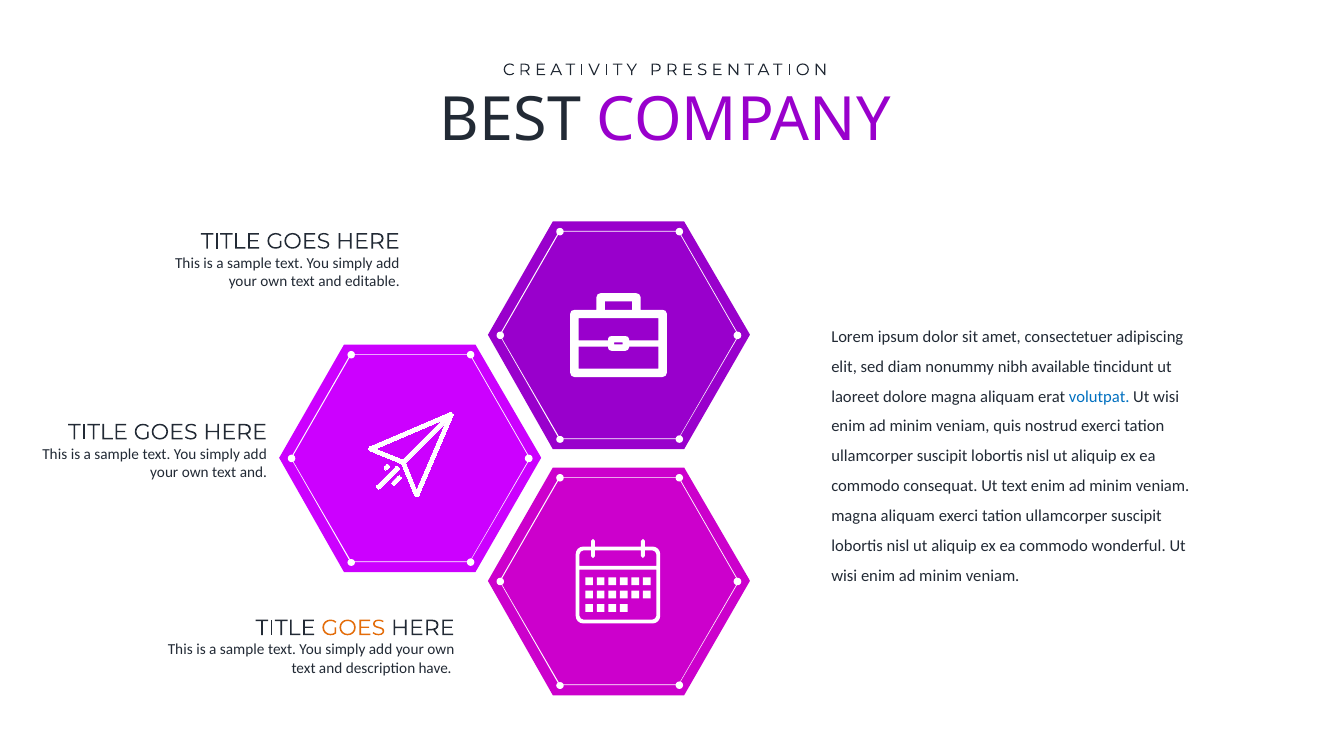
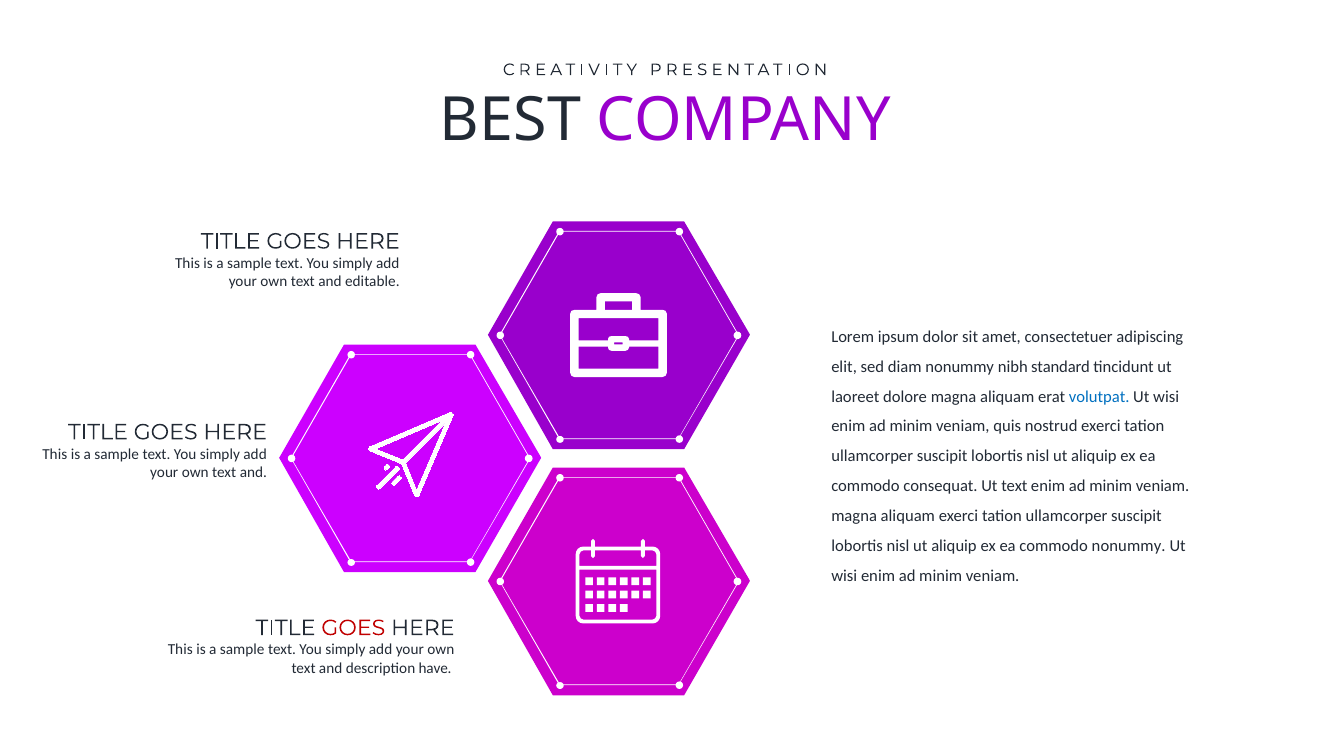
available: available -> standard (1061, 366)
commodo wonderful: wonderful -> nonummy (1129, 546)
GOES colour: orange -> red (353, 628)
